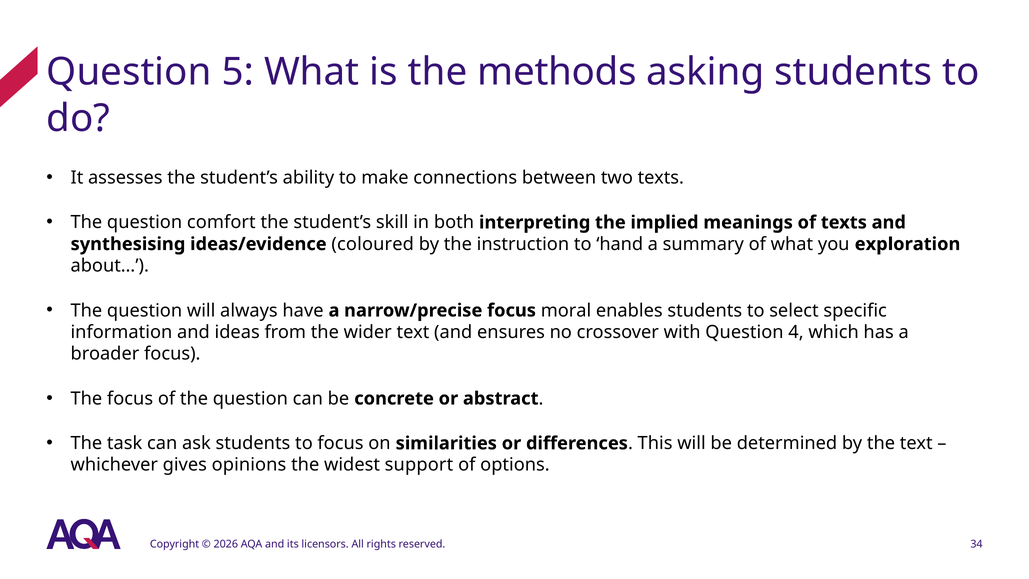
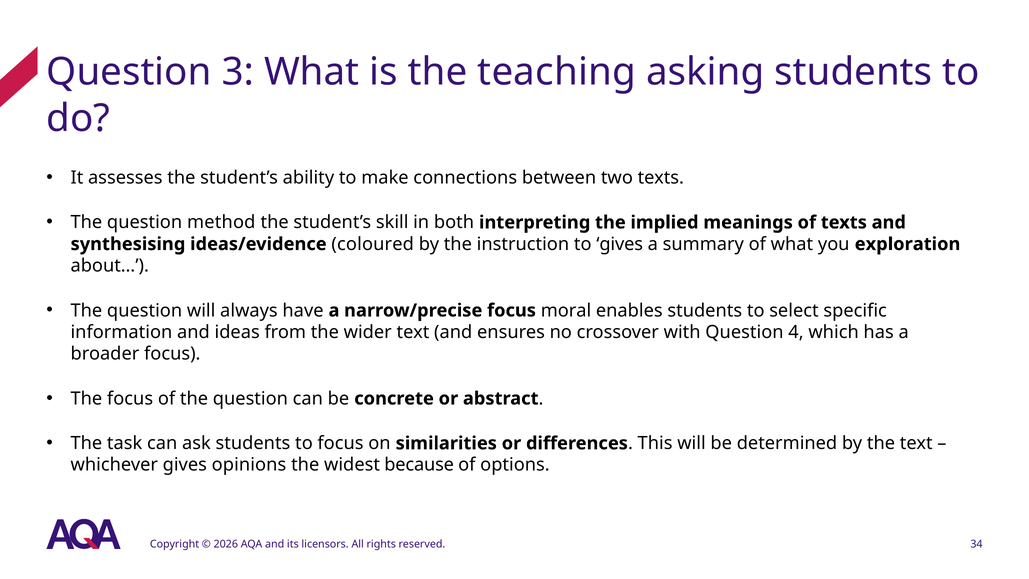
5: 5 -> 3 (238, 72)
methods: methods -> teaching (557, 72)
comfort: comfort -> method (221, 222)
to hand: hand -> gives (620, 244)
support: support -> because (419, 465)
